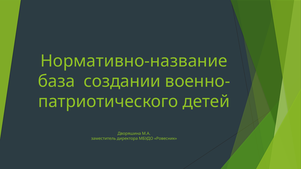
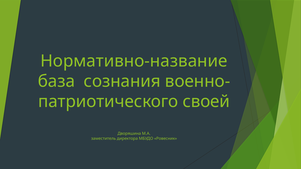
создании: создании -> сознания (122, 82)
детей: детей -> своей (206, 102)
